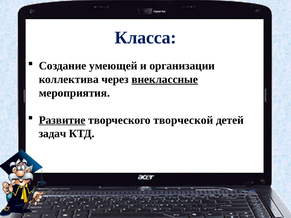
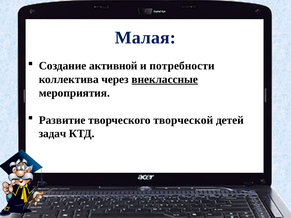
Класса: Класса -> Малая (145, 38)
умеющей: умеющей -> активной (113, 66)
организации: организации -> потребности (182, 66)
Развитие underline: present -> none (62, 120)
